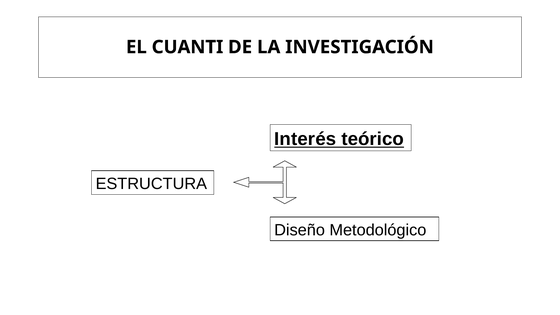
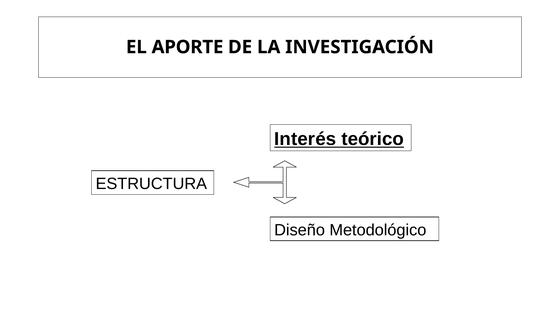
CUANTI: CUANTI -> APORTE (188, 47)
